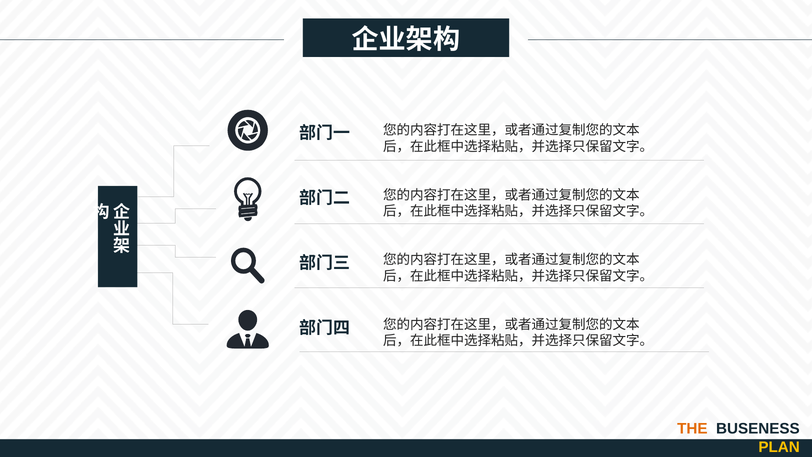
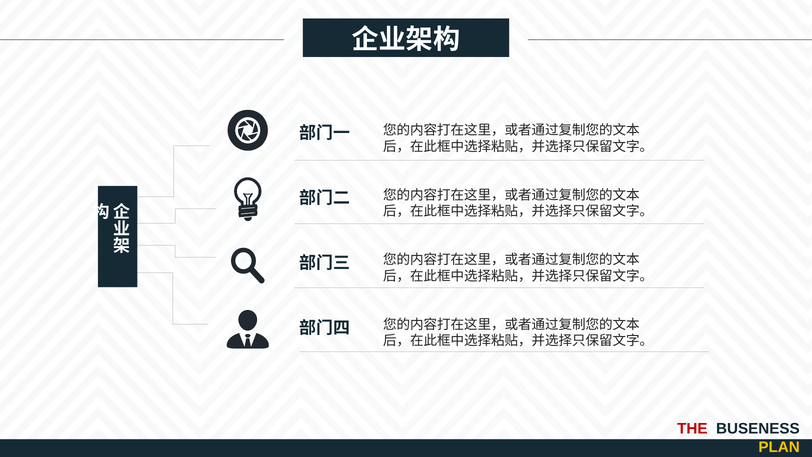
THE colour: orange -> red (692, 429)
